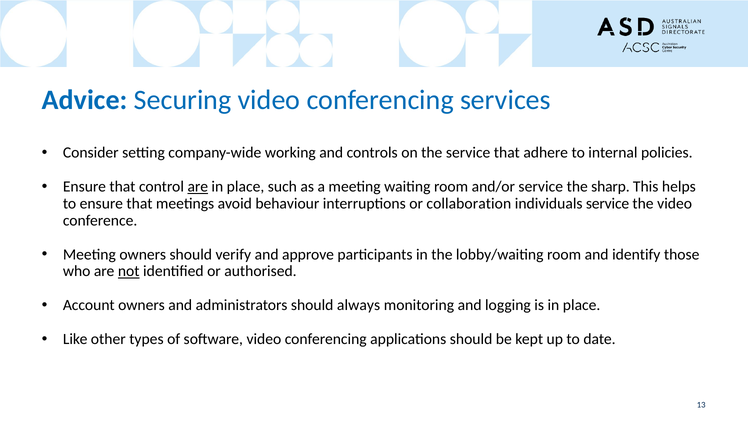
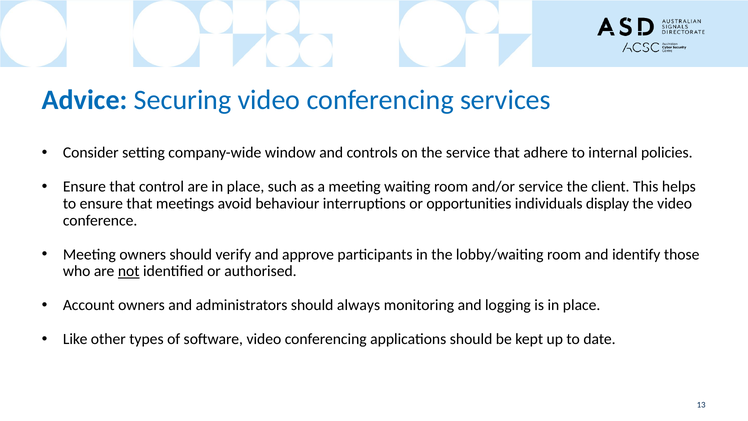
working: working -> window (290, 153)
are underline: present -> none (198, 187)
sharp: sharp -> client (610, 187)
collaboration: collaboration -> opportunities (469, 203)
individuals service: service -> display (608, 203)
